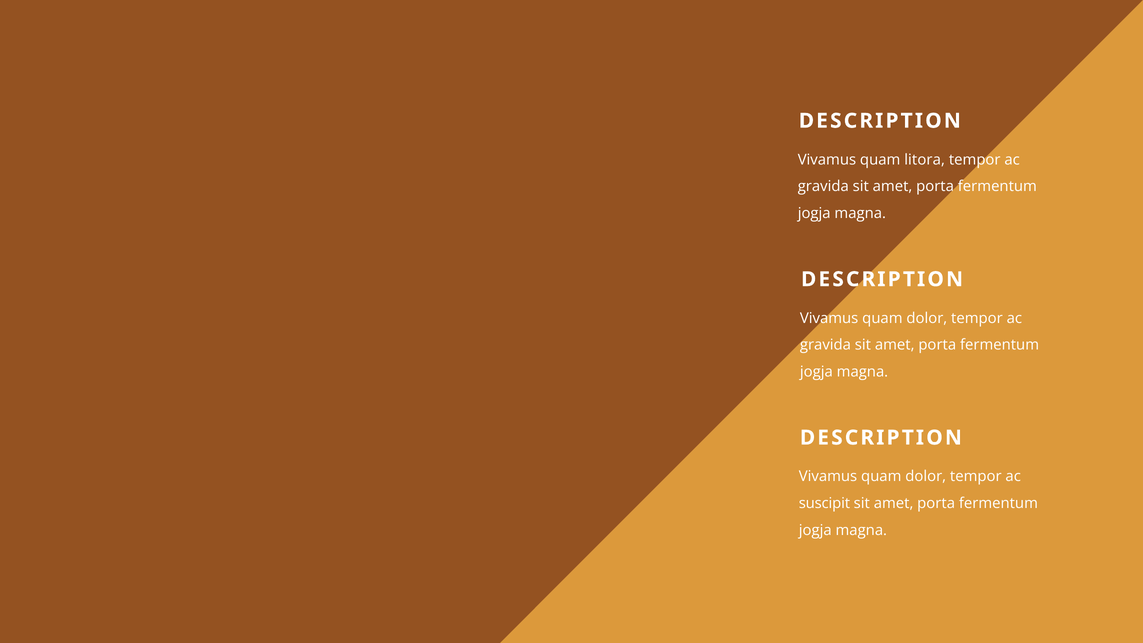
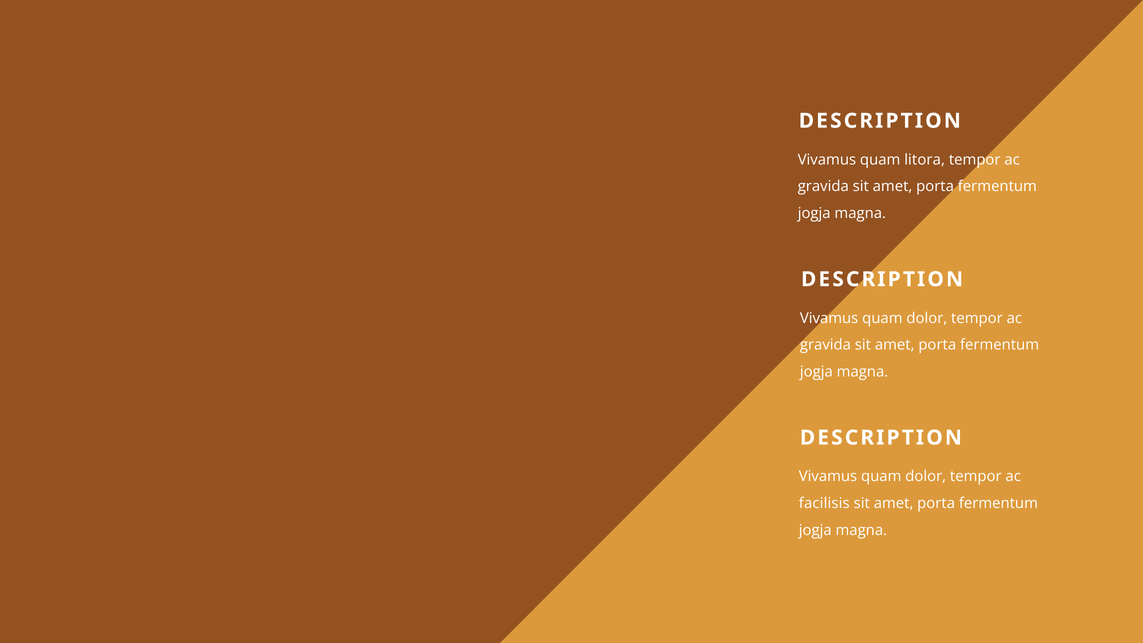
suscipit: suscipit -> facilisis (824, 503)
